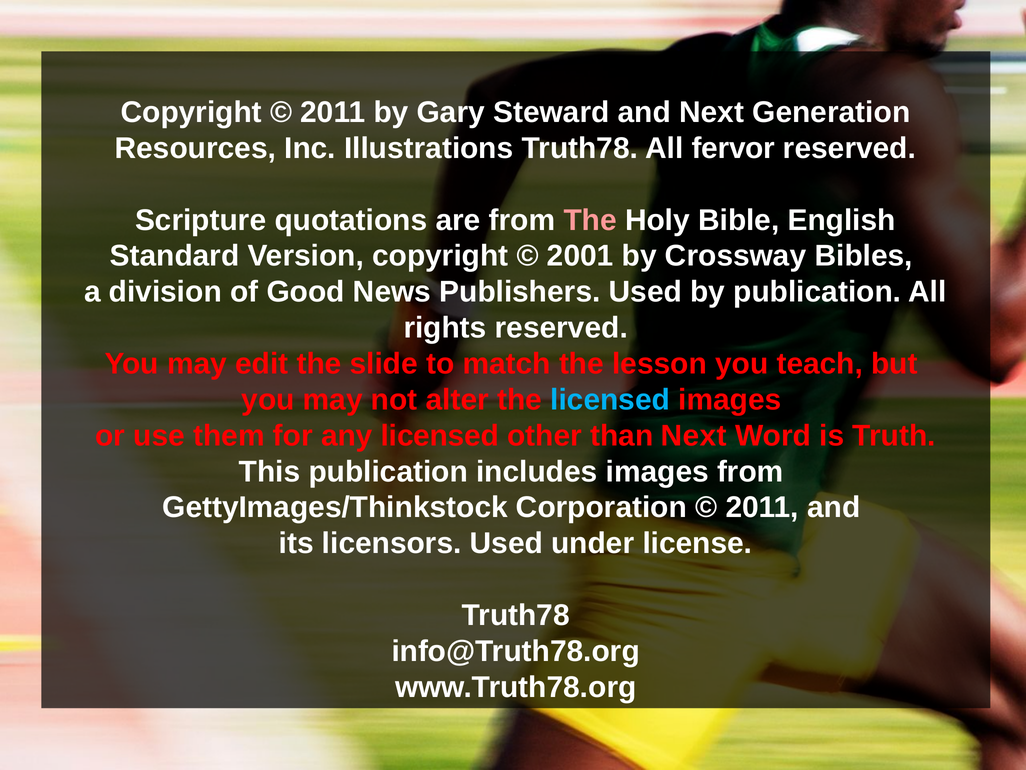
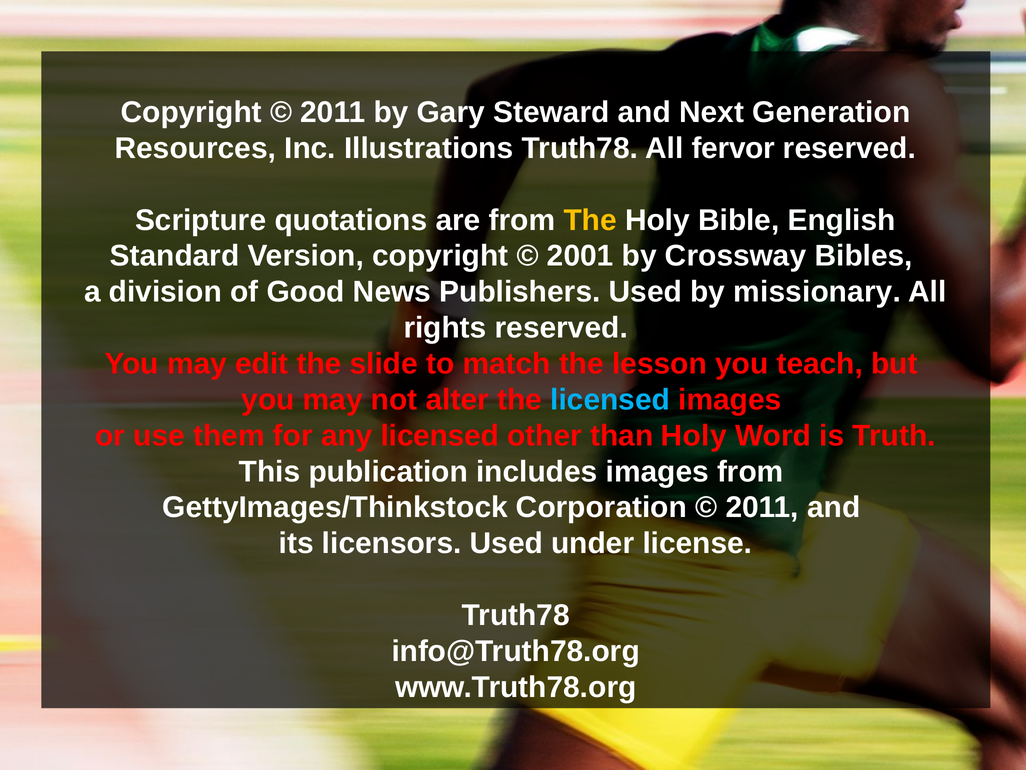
The colour: pink -> yellow (590, 220)
by publication: publication -> missionary (817, 292)
than Next: Next -> Holy (694, 435)
